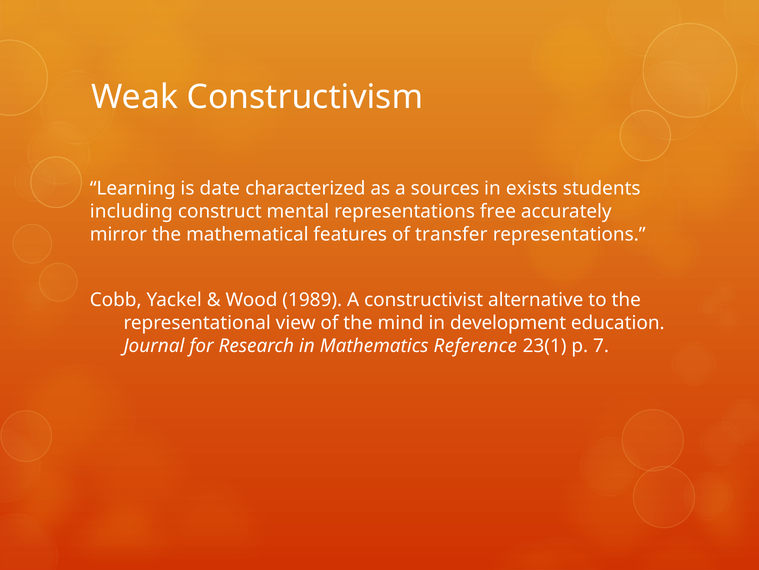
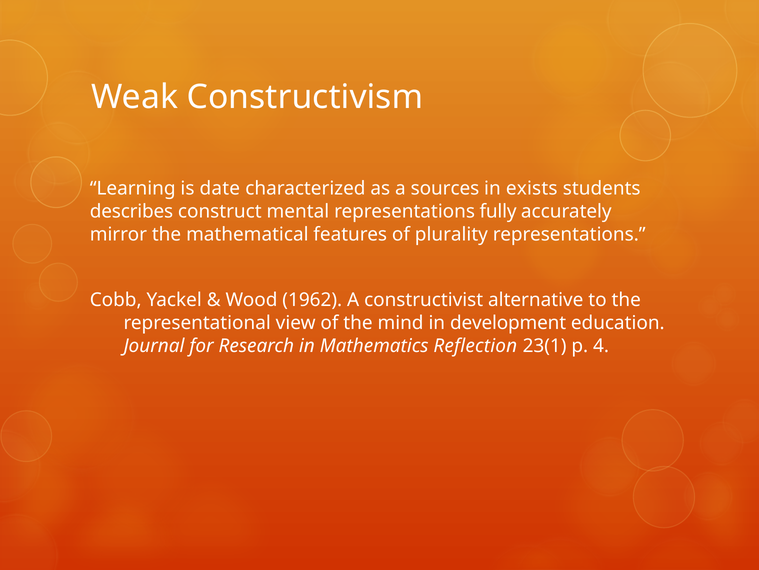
including: including -> describes (132, 211)
free: free -> fully (498, 211)
transfer: transfer -> plurality (451, 234)
1989: 1989 -> 1962 (312, 300)
Reference: Reference -> Reflection (475, 345)
7: 7 -> 4 (601, 345)
